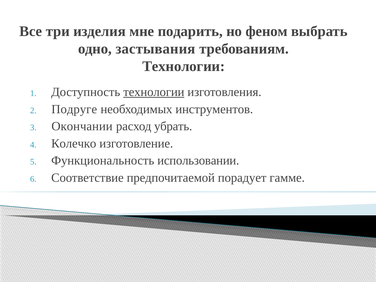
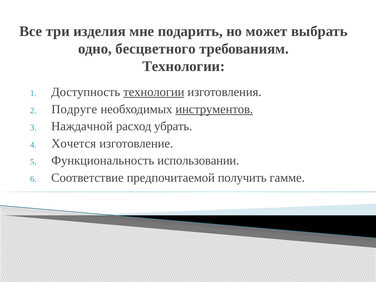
феном: феном -> может (267, 31)
застывания: застывания -> бесцветного (156, 49)
инструментов underline: none -> present (214, 109)
Окончании: Окончании -> Наждачной (82, 126)
Колечко: Колечко -> Хочется (74, 143)
порадует: порадует -> получить (242, 178)
